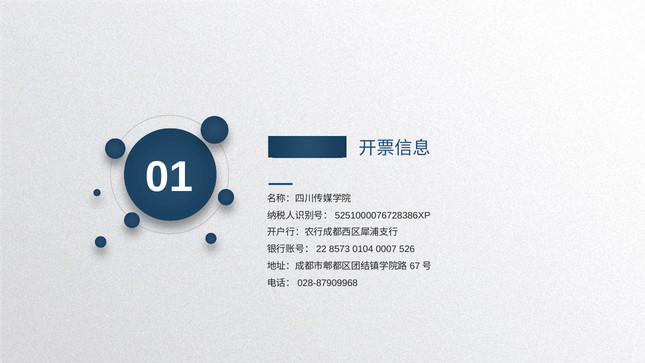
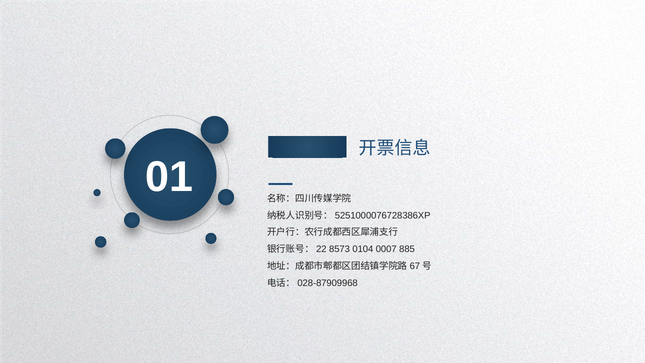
526: 526 -> 885 (407, 249)
